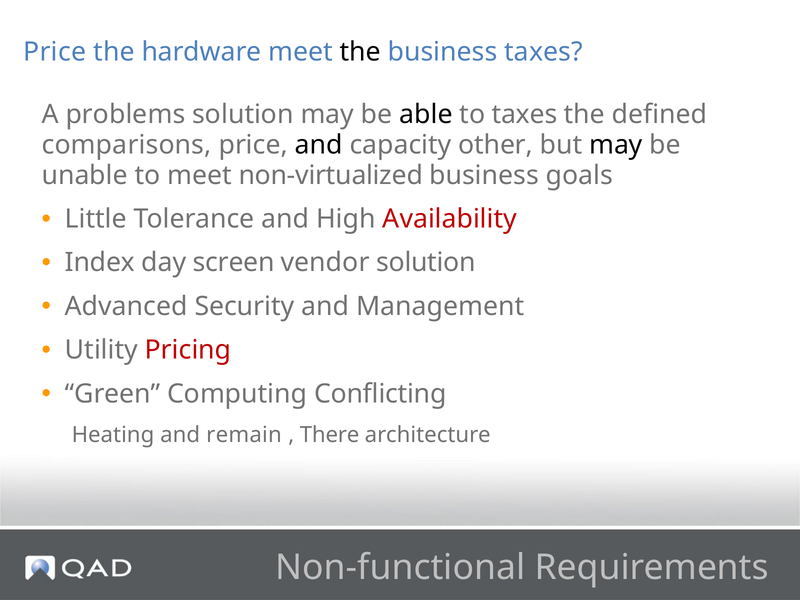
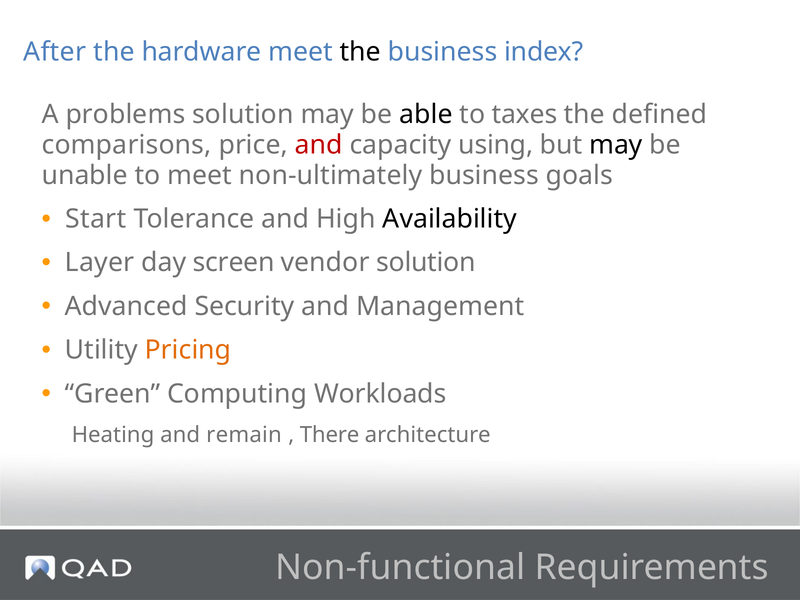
Price: Price -> After (55, 52)
business taxes: taxes -> index (544, 52)
and colour: black -> red (319, 145)
other: other -> using (496, 145)
non-virtualized: non-virtualized -> non-ultimately (331, 175)
Little: Little -> Start (96, 219)
Availability colour: red -> black (450, 219)
Index: Index -> Layer (100, 263)
Pricing colour: red -> orange (188, 350)
Conflicting: Conflicting -> Workloads (380, 394)
